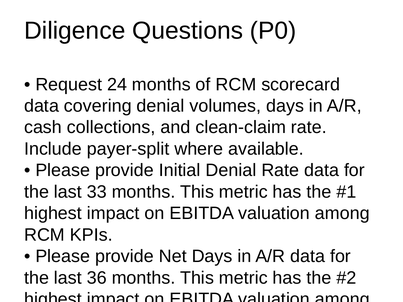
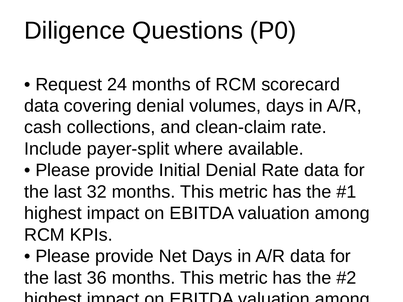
33: 33 -> 32 (97, 192)
